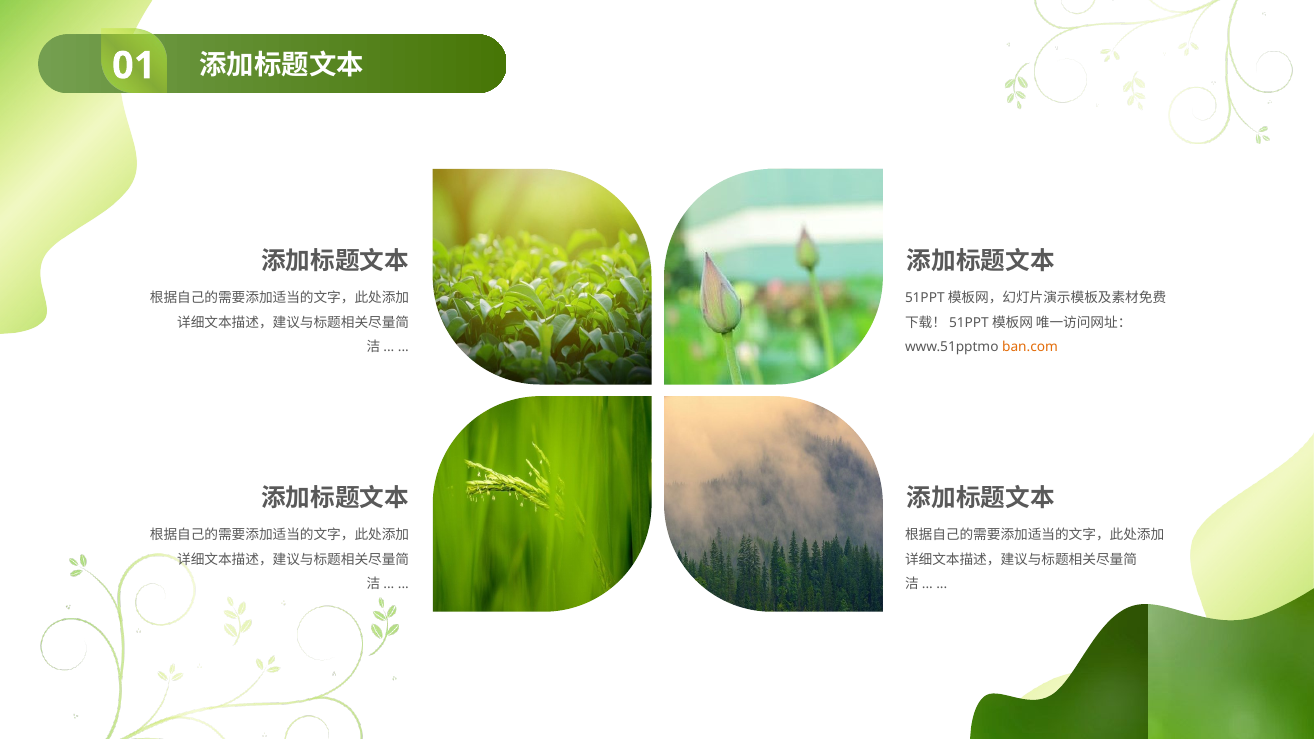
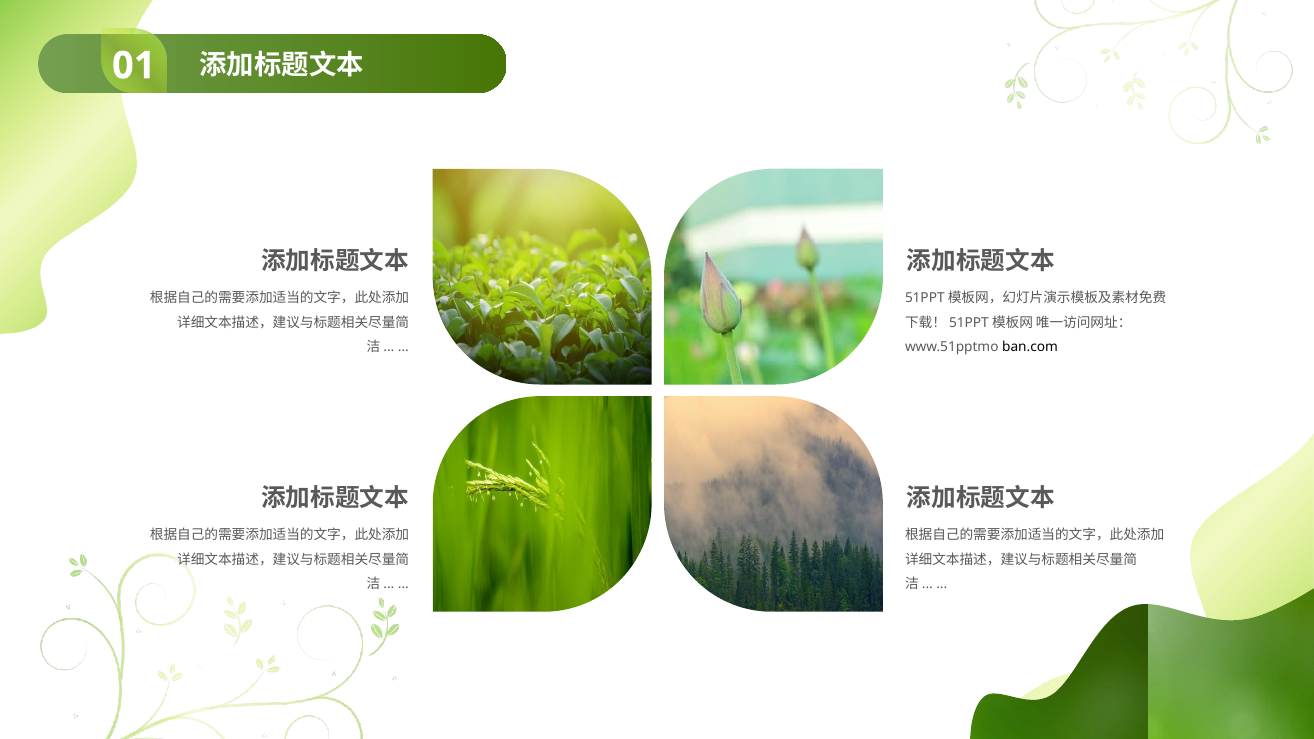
ban.com colour: orange -> black (1030, 347)
